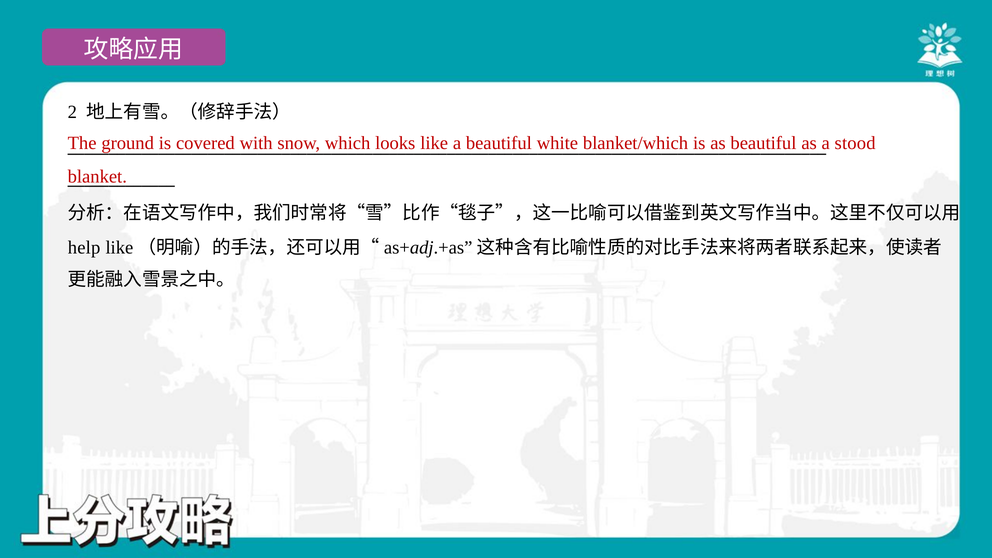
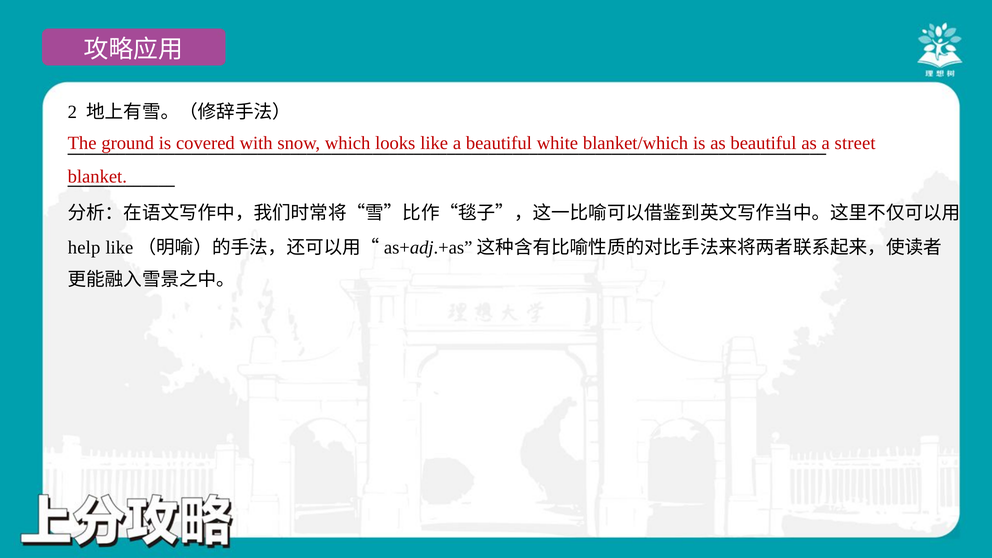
stood: stood -> street (855, 143)
